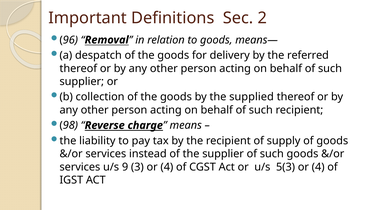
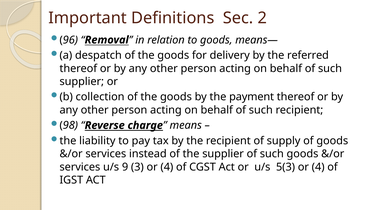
supplied: supplied -> payment (252, 97)
